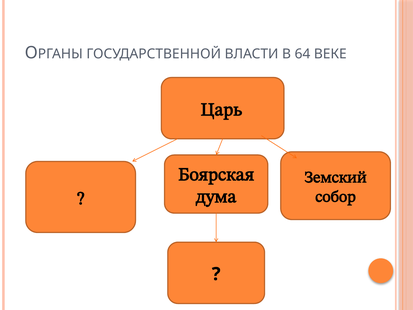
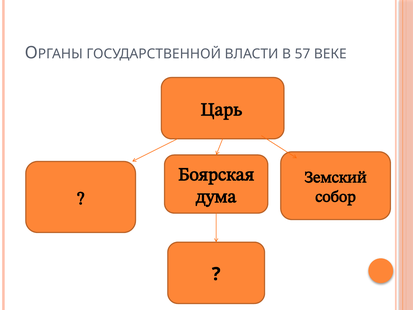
64: 64 -> 57 (302, 54)
